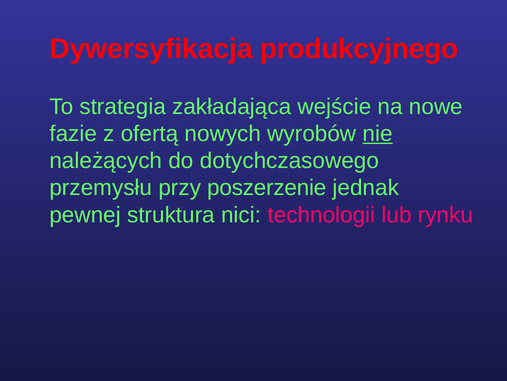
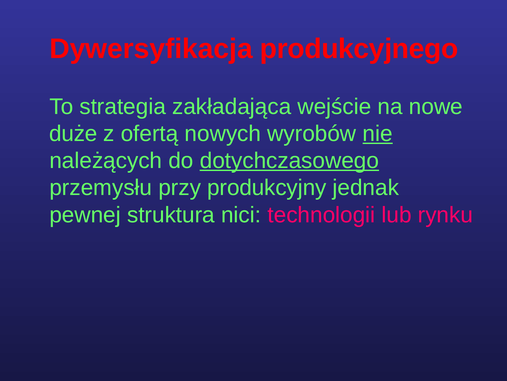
fazie: fazie -> duże (73, 133)
dotychczasowego underline: none -> present (289, 160)
poszerzenie: poszerzenie -> produkcyjny (267, 187)
